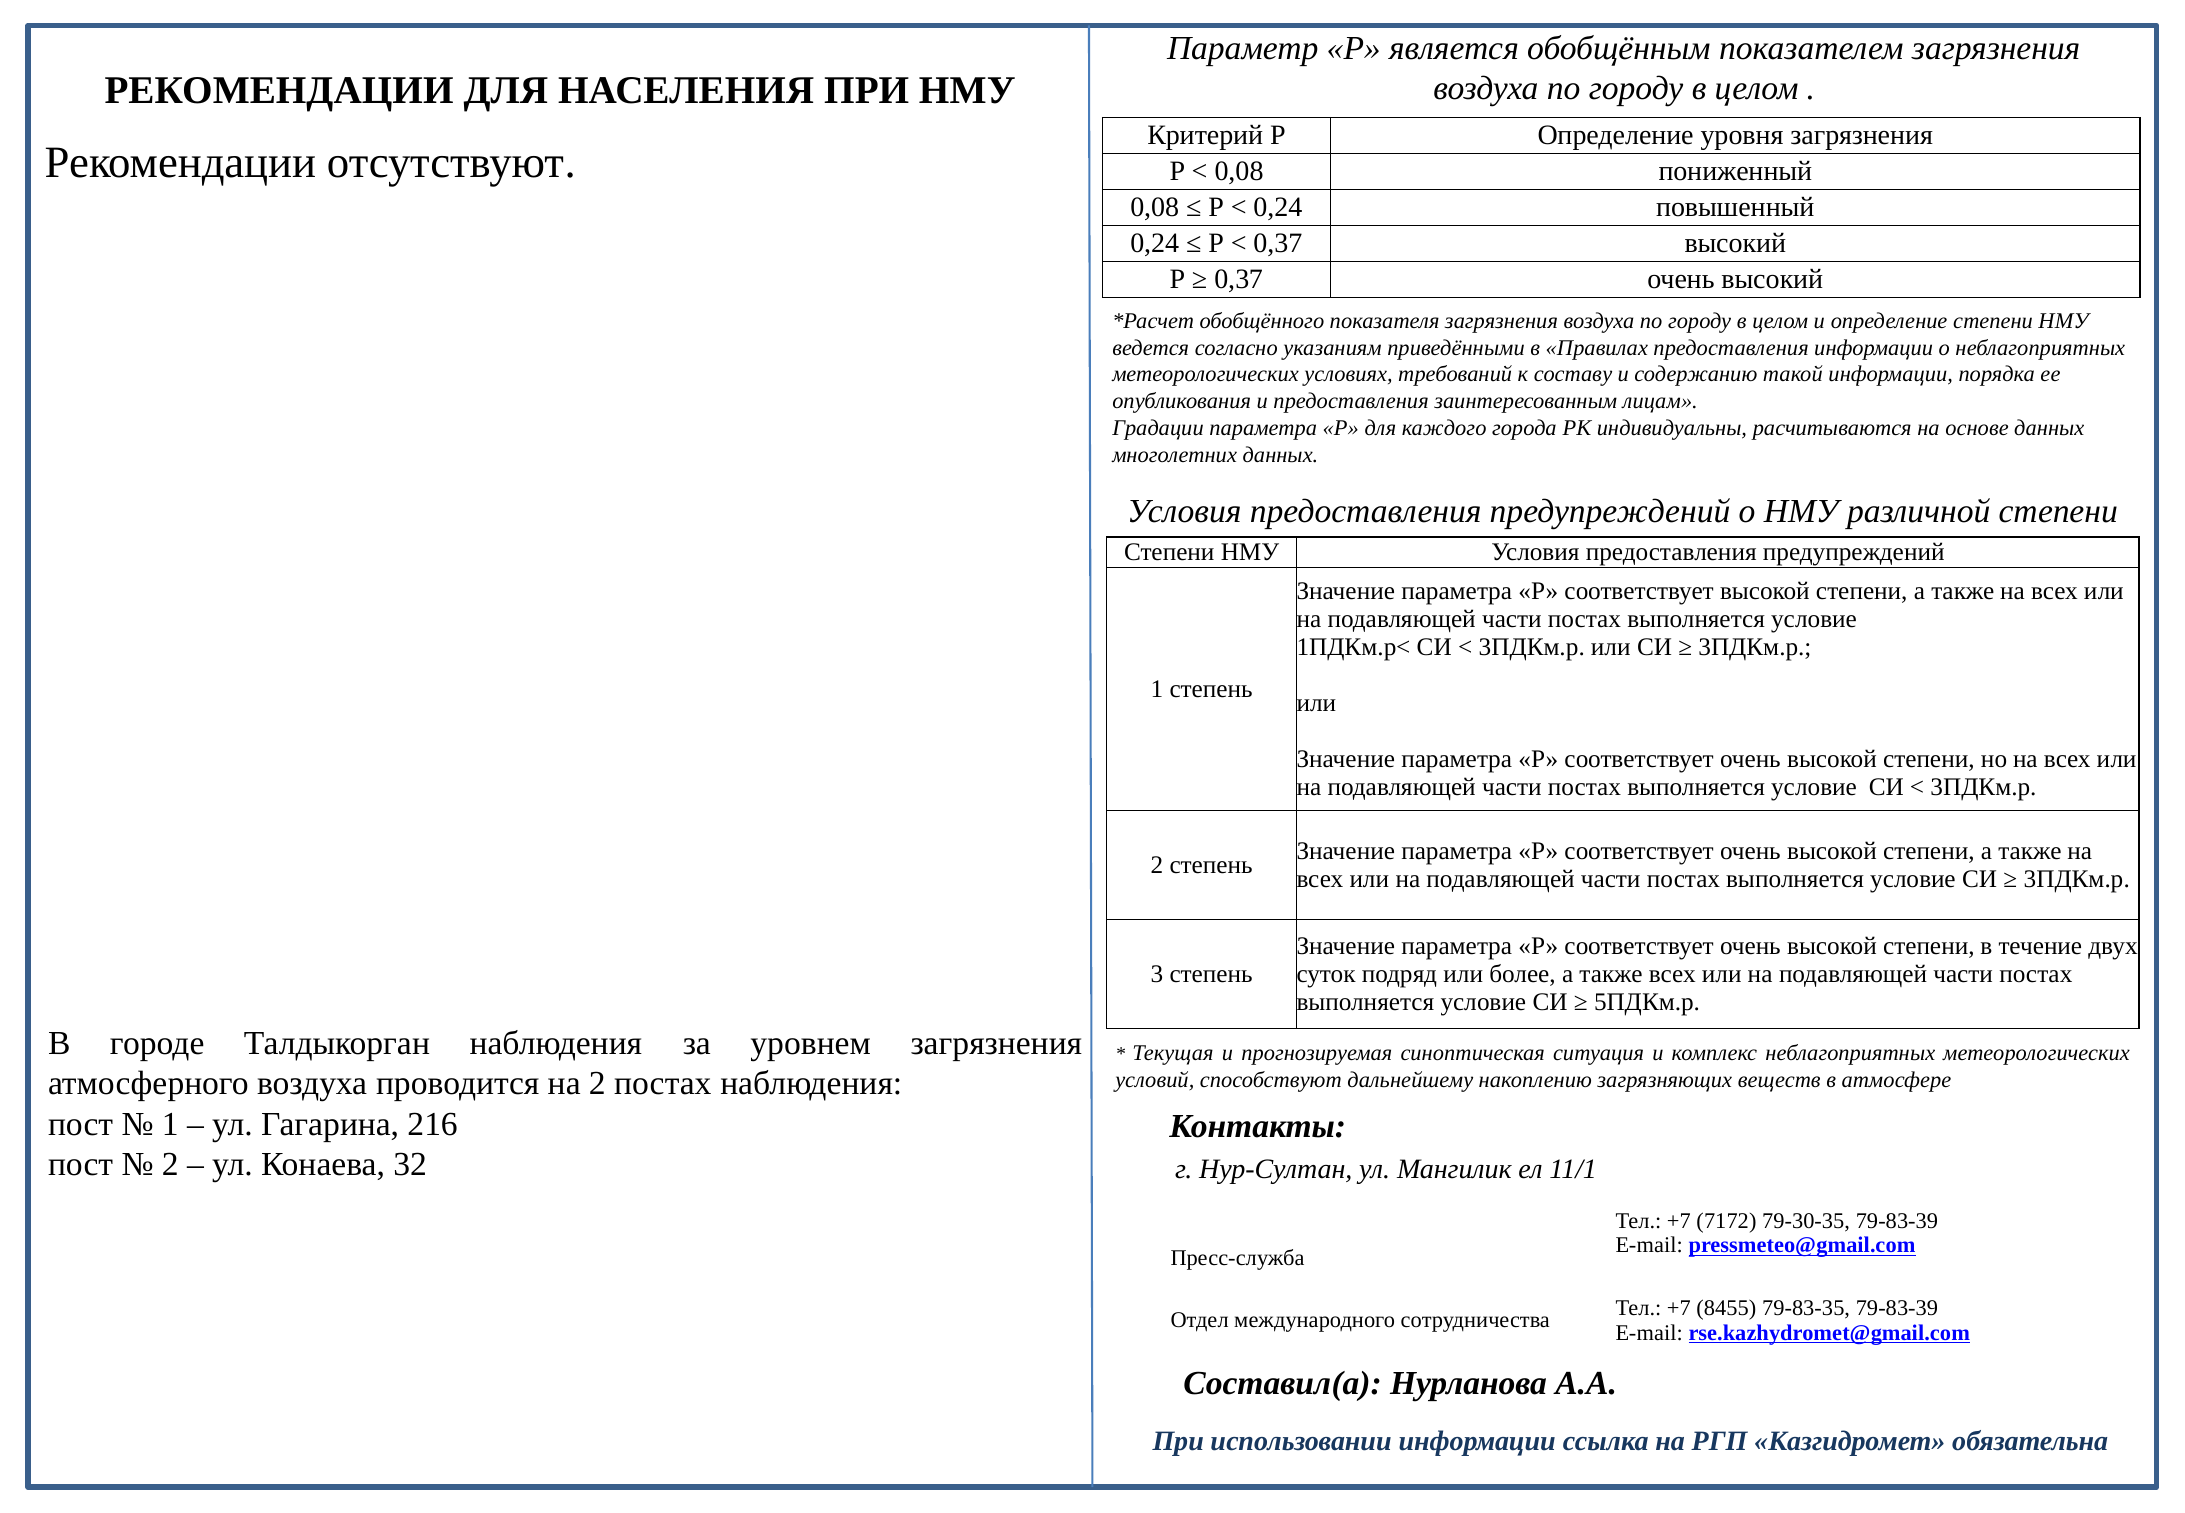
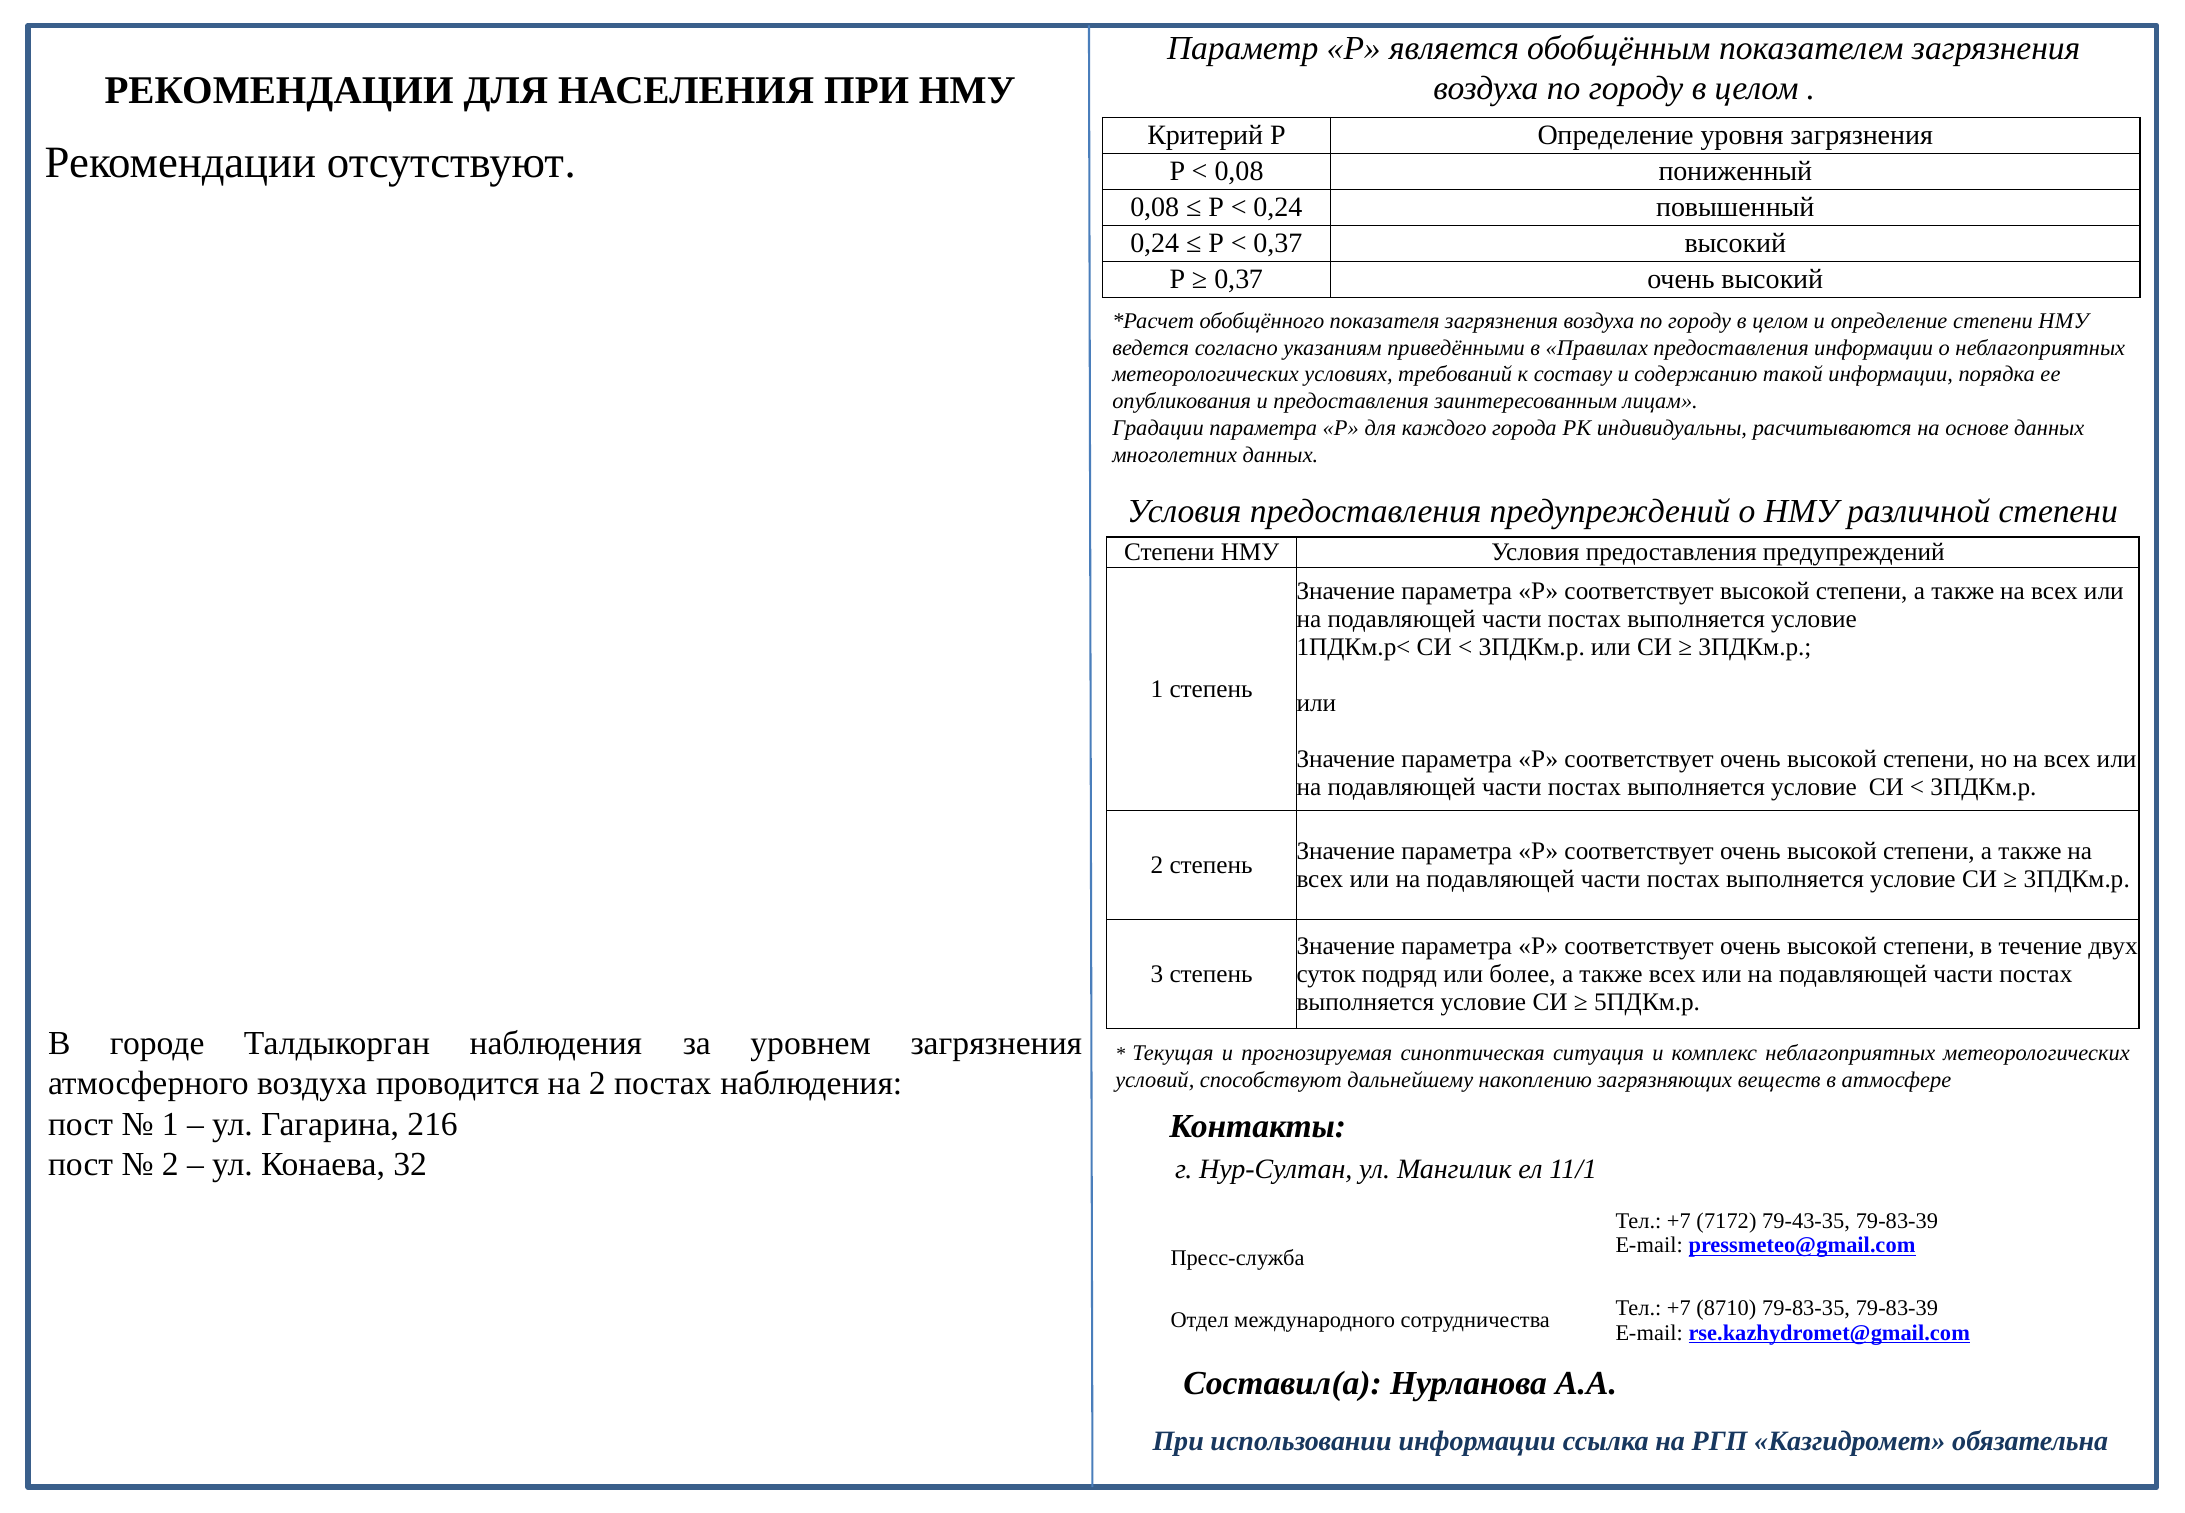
79-30-35: 79-30-35 -> 79-43-35 (1806, 1220)
8455: 8455 -> 8710 (1726, 1308)
